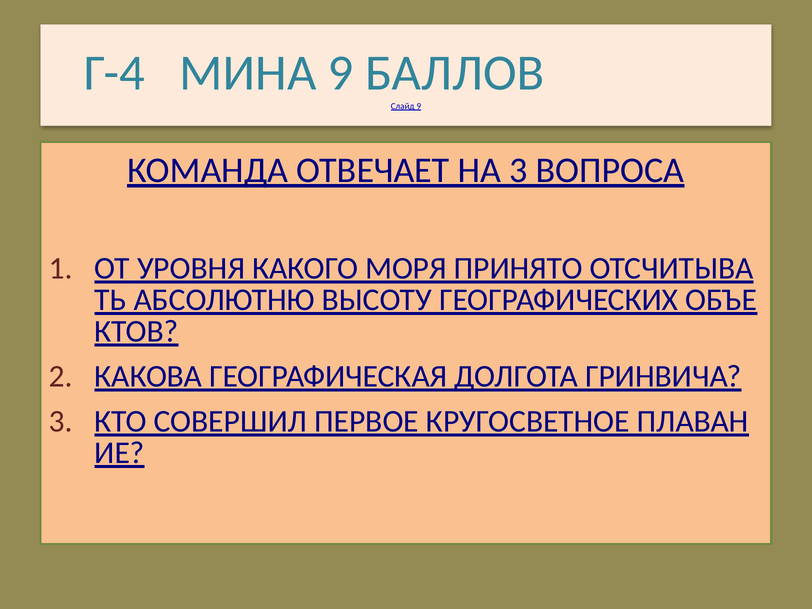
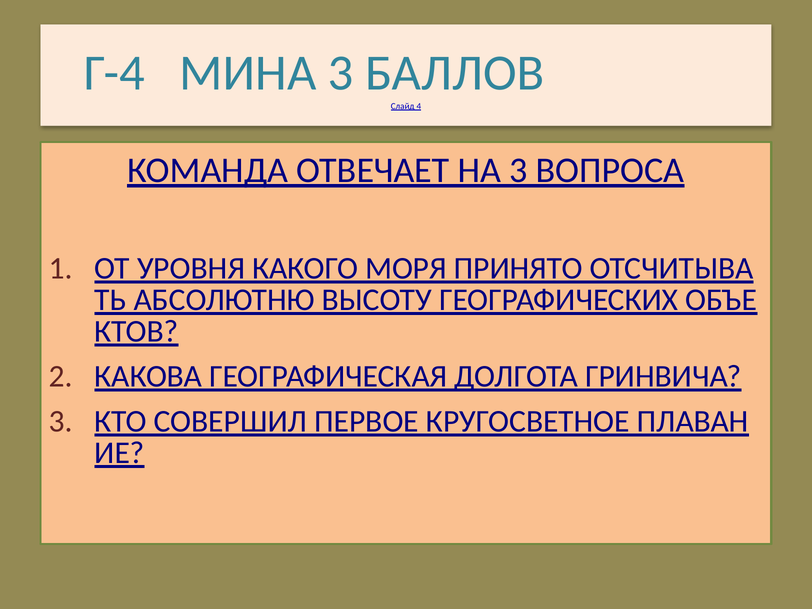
МИНА 9: 9 -> 3 (341, 73)
Слайд 9: 9 -> 4 (419, 106)
